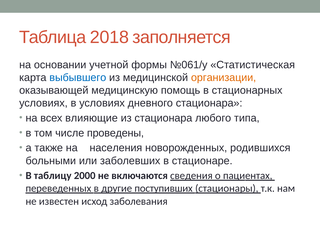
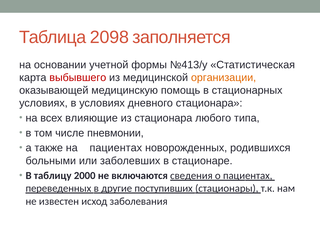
2018: 2018 -> 2098 (109, 37)
№061/у: №061/у -> №413/у (189, 65)
выбывшего colour: blue -> red (78, 78)
проведены: проведены -> пневмонии (115, 133)
на населения: населения -> пациентах (116, 148)
